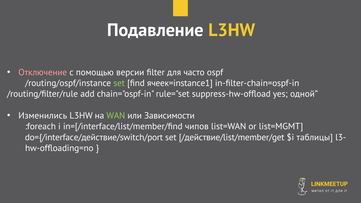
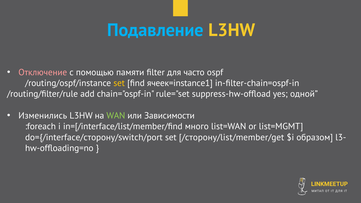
Подавление colour: white -> light blue (155, 30)
версии: версии -> памяти (130, 72)
set colour: light green -> yellow (119, 83)
чипов: чипов -> много (197, 127)
do={/interface/действие/switch/port: do={/interface/действие/switch/port -> do={/interface/сторону/switch/port (94, 137)
/действие/list/member/get: /действие/list/member/get -> /сторону/list/member/get (232, 137)
таблицы: таблицы -> образом (315, 137)
